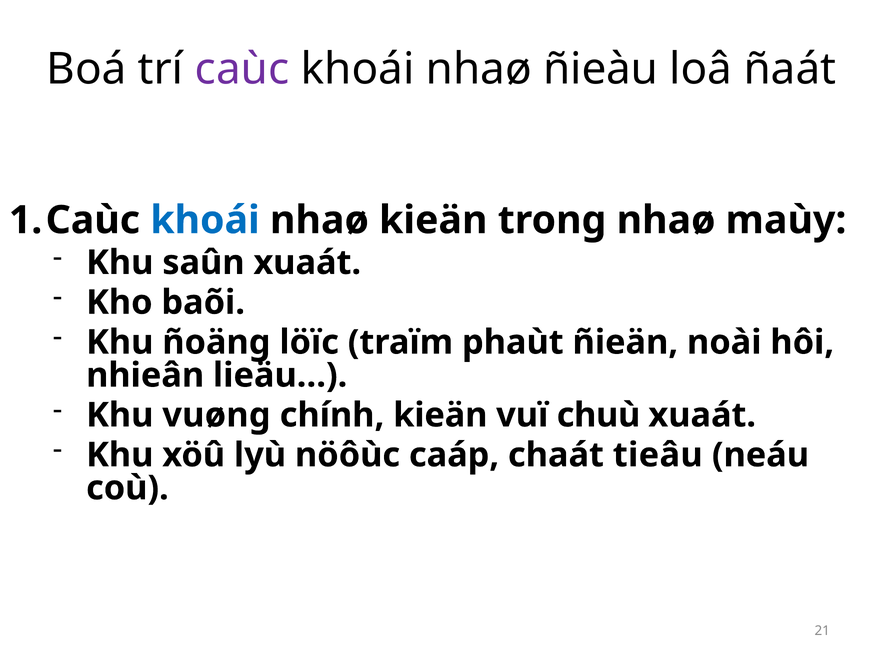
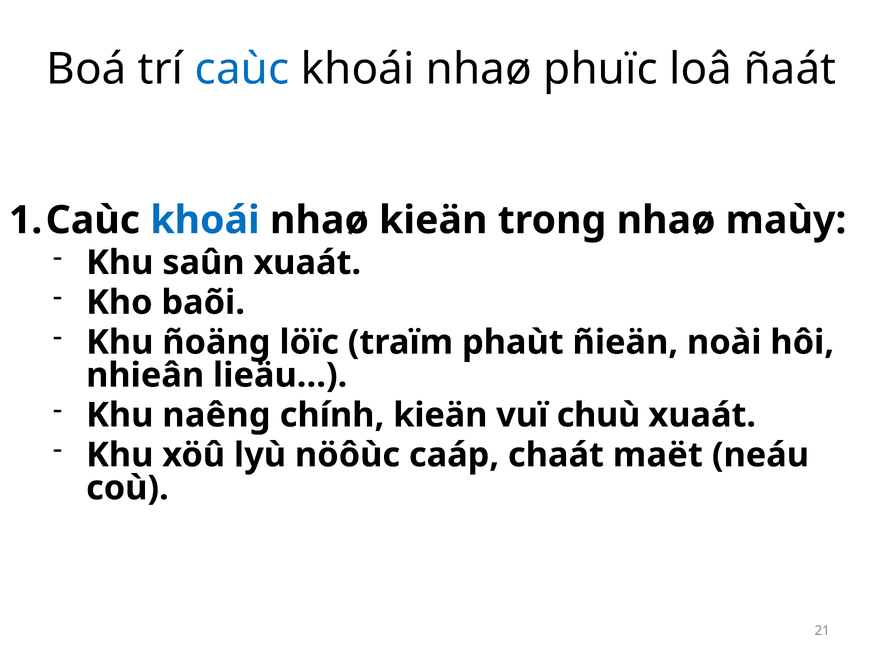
caùc colour: purple -> blue (242, 69)
ñieàu: ñieàu -> phuïc (601, 69)
vuøng: vuøng -> naêng (216, 415)
tieâu: tieâu -> maët (658, 455)
